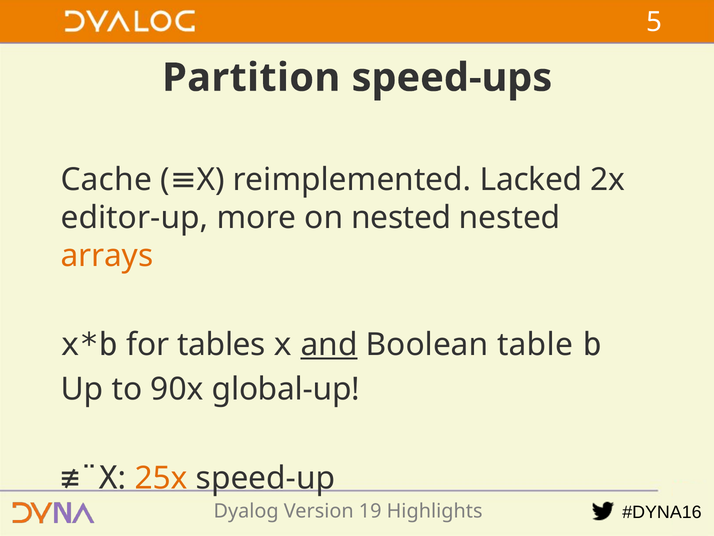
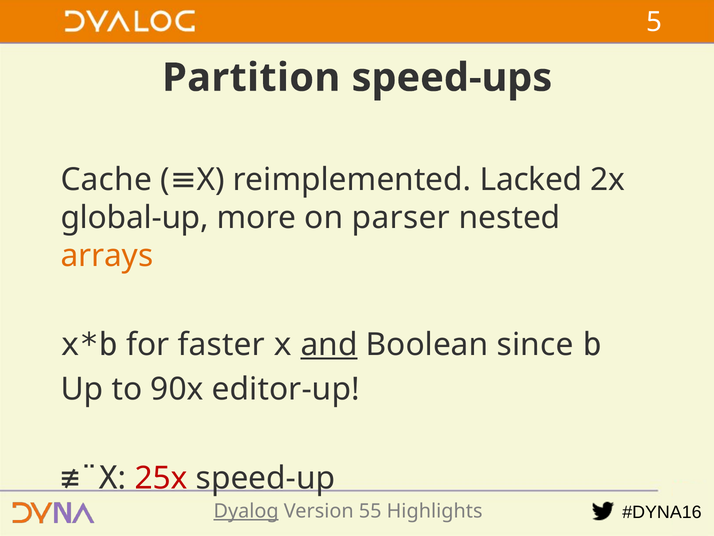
editor-up: editor-up -> global-up (135, 218)
on nested: nested -> parser (401, 218)
tables: tables -> faster (221, 345)
table: table -> since (535, 345)
global-up: global-up -> editor-up (286, 389)
25x colour: orange -> red (161, 478)
Dyalog underline: none -> present (246, 511)
19: 19 -> 55 (370, 511)
